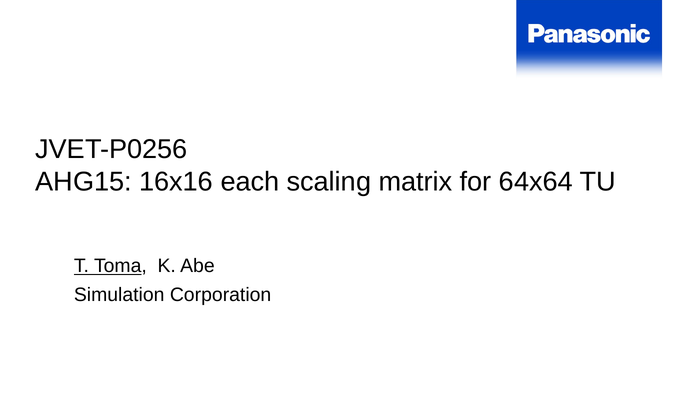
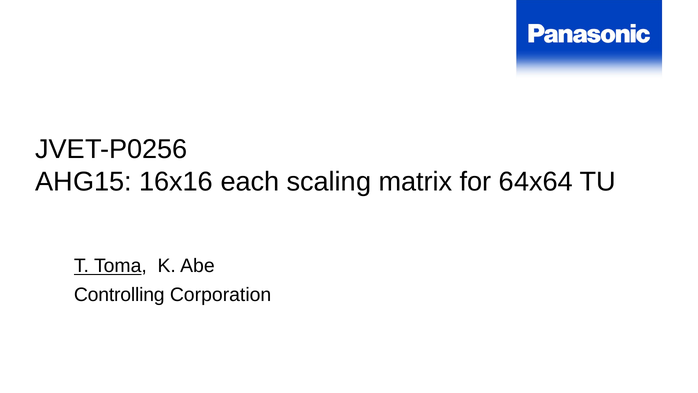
Simulation: Simulation -> Controlling (119, 295)
